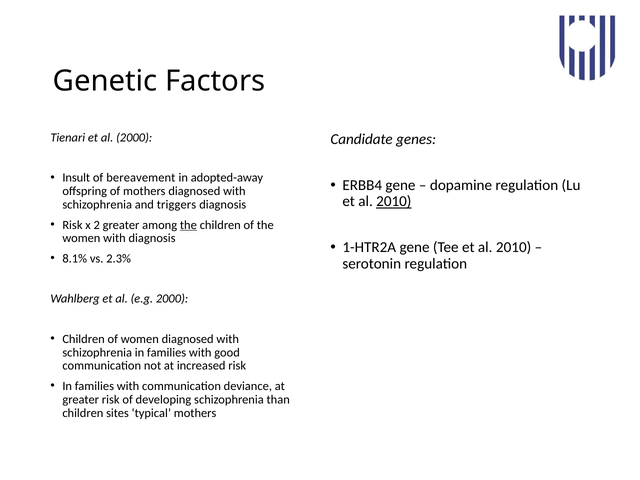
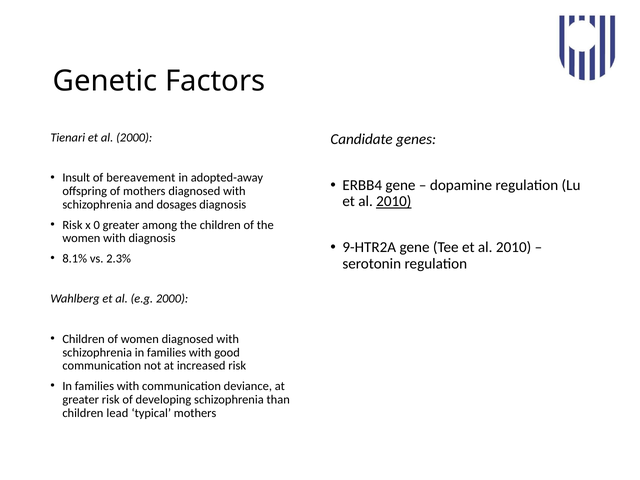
triggers: triggers -> dosages (177, 205)
2: 2 -> 0 (97, 225)
the underline: present -> none (188, 225)
1-HTR2A: 1-HTR2A -> 9-HTR2A (369, 247)
sites: sites -> lead (117, 413)
